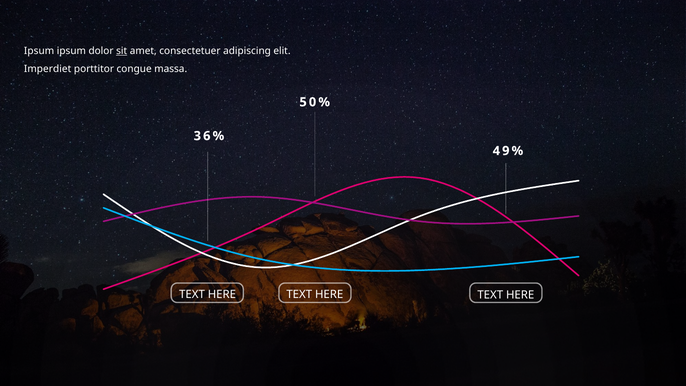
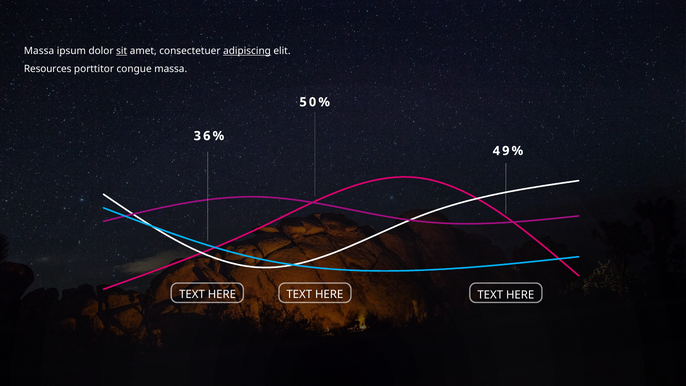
Ipsum: Ipsum -> Massa (39, 51)
adipiscing underline: none -> present (247, 51)
Imperdiet: Imperdiet -> Resources (48, 69)
